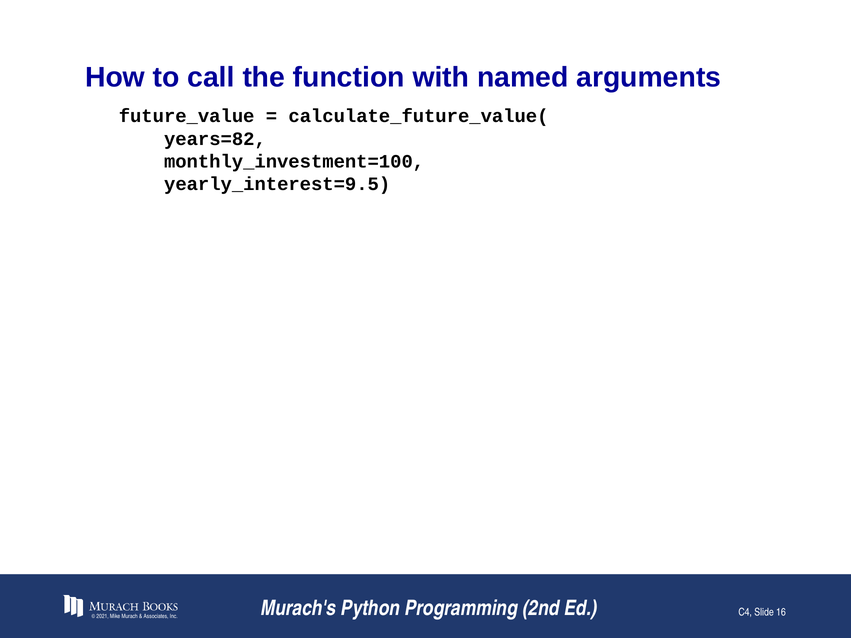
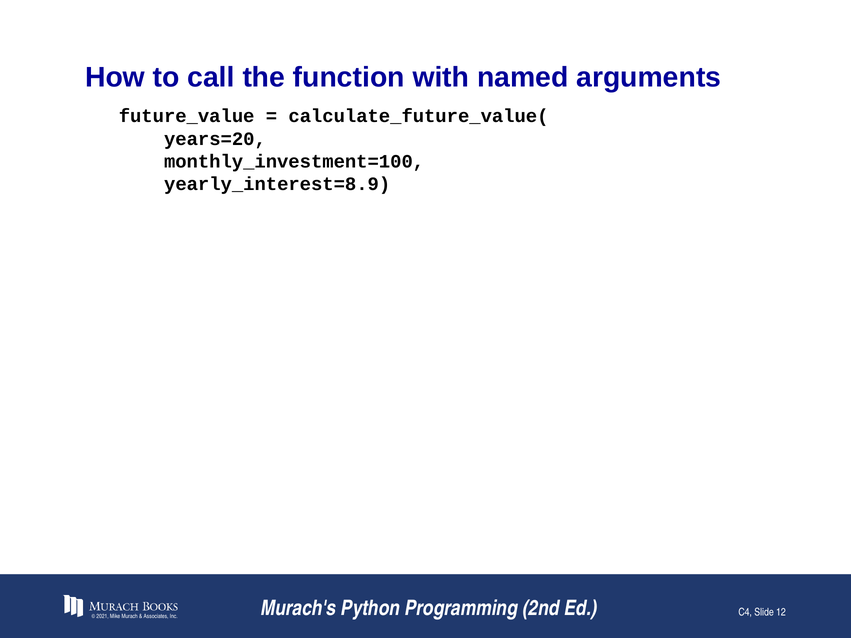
years=82: years=82 -> years=20 (215, 139)
yearly_interest=9.5: yearly_interest=9.5 -> yearly_interest=8.9 (277, 184)
16: 16 -> 12 (781, 612)
